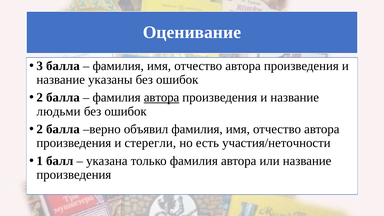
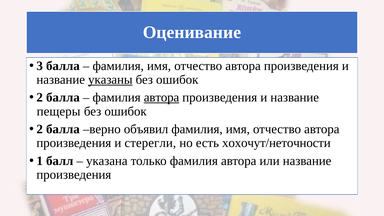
указаны underline: none -> present (110, 80)
людьми: людьми -> пещеры (59, 111)
участия/неточности: участия/неточности -> хохочут/неточности (276, 143)
